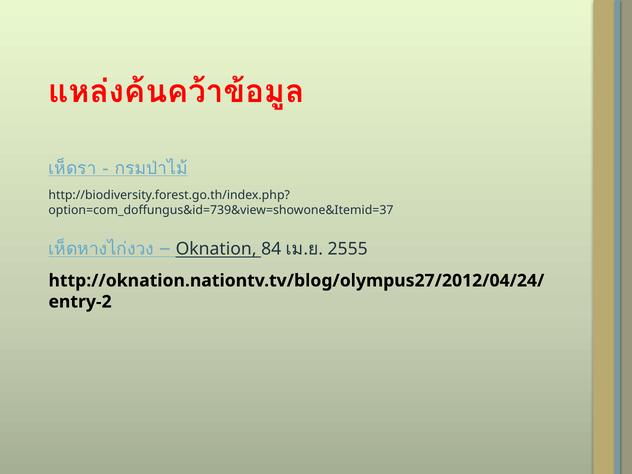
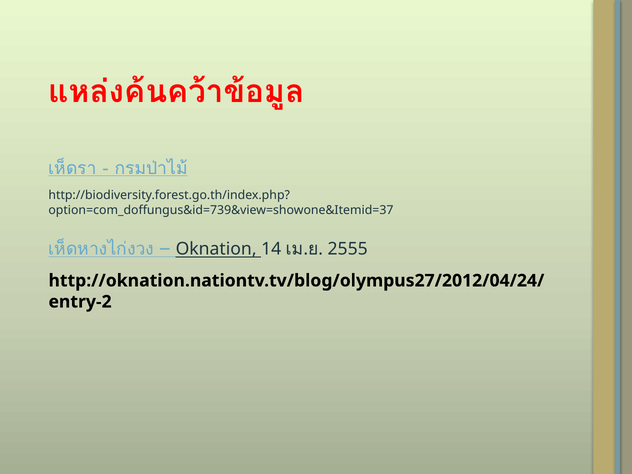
84: 84 -> 14 (271, 249)
